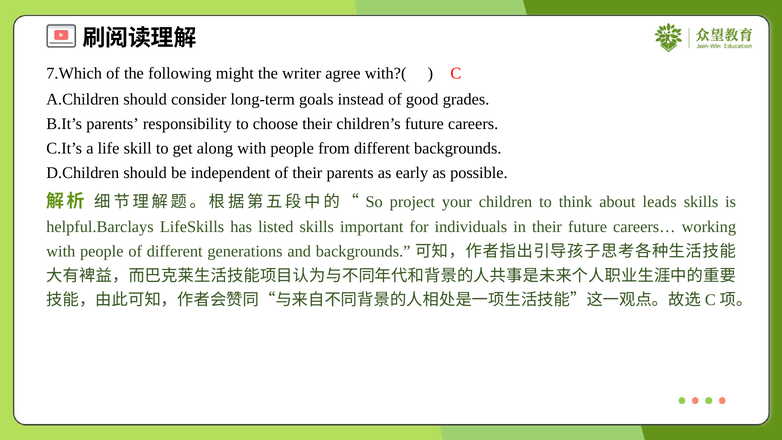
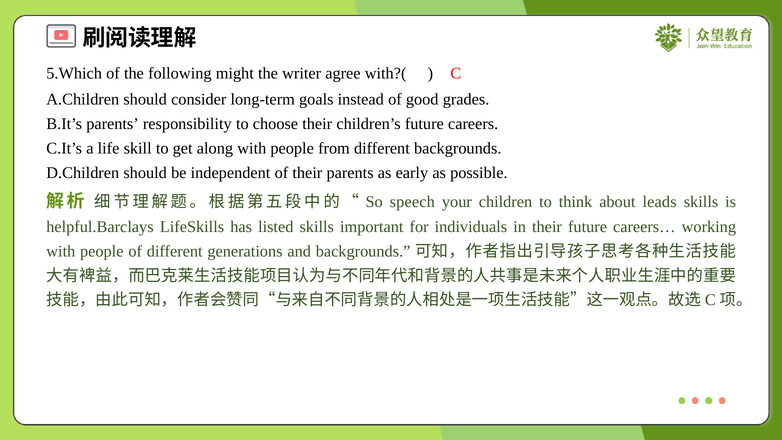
7.Which: 7.Which -> 5.Which (74, 73)
project: project -> speech (412, 202)
